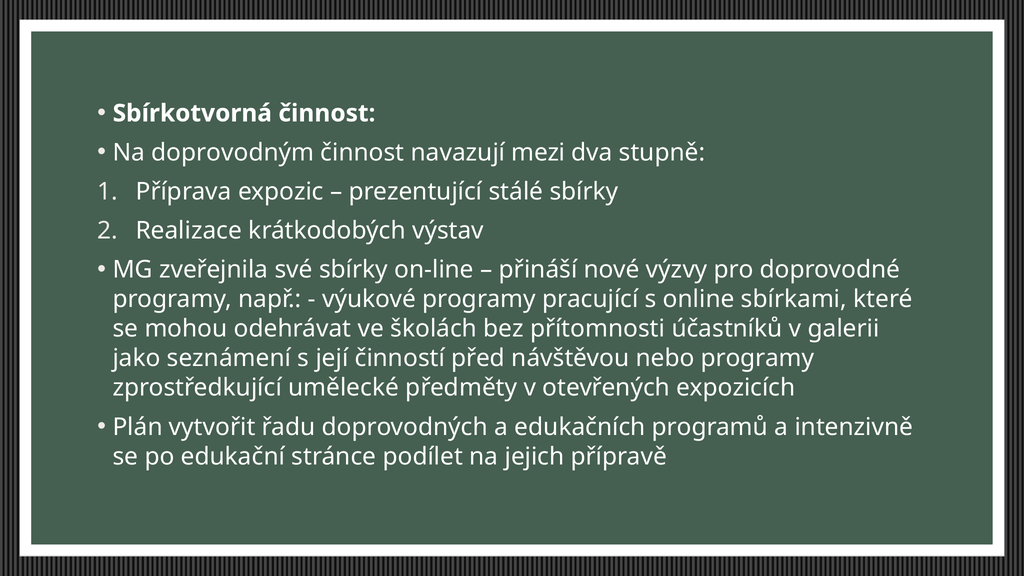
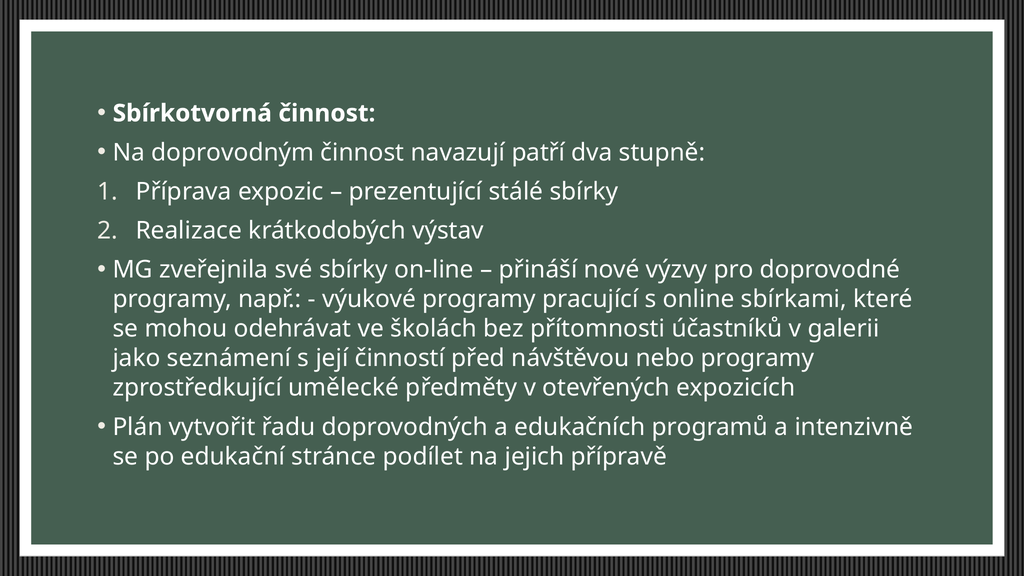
mezi: mezi -> patří (538, 152)
